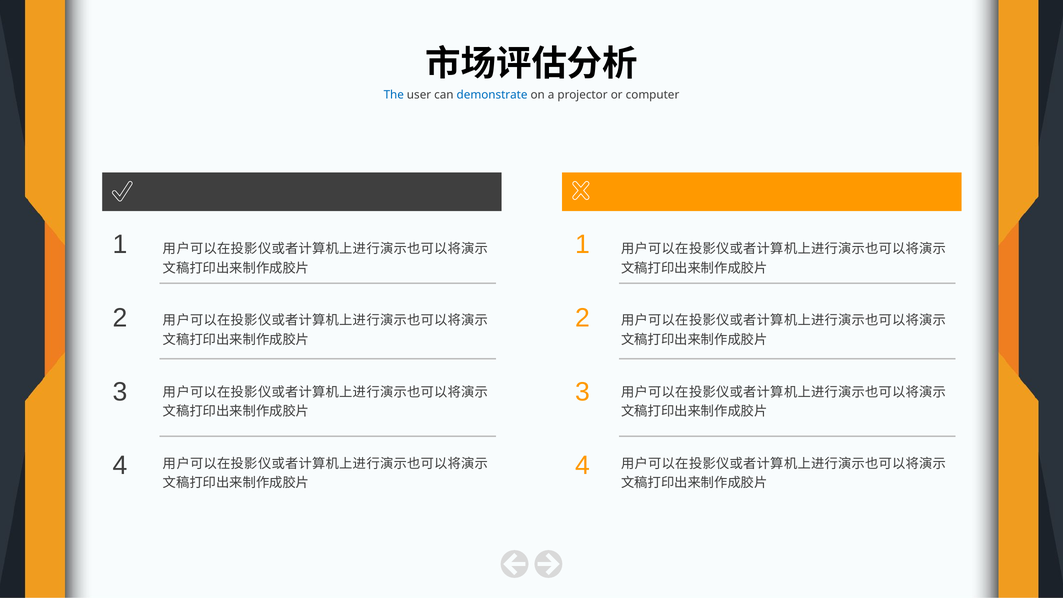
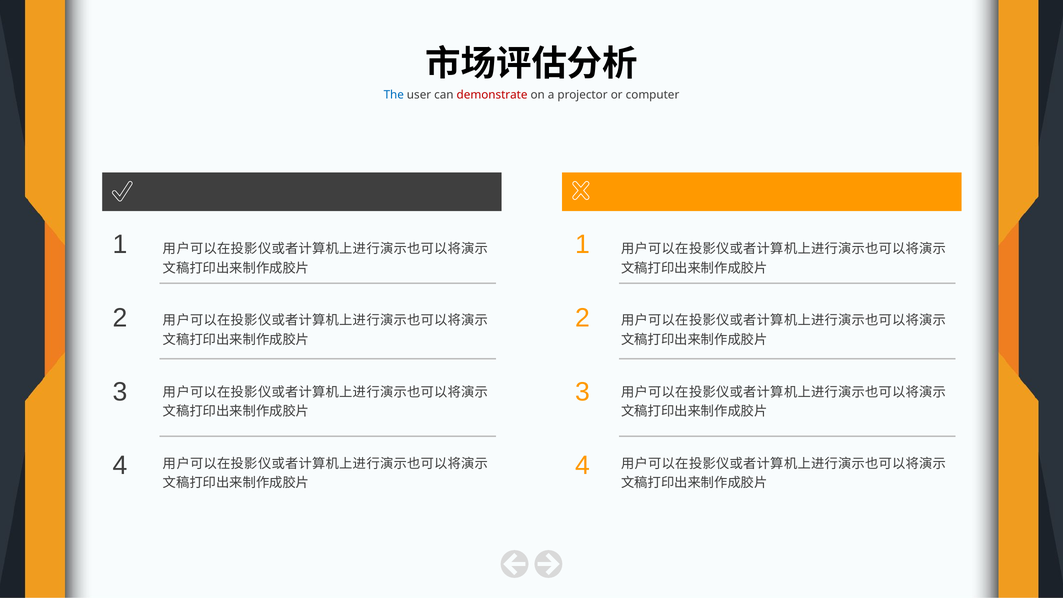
demonstrate colour: blue -> red (492, 95)
